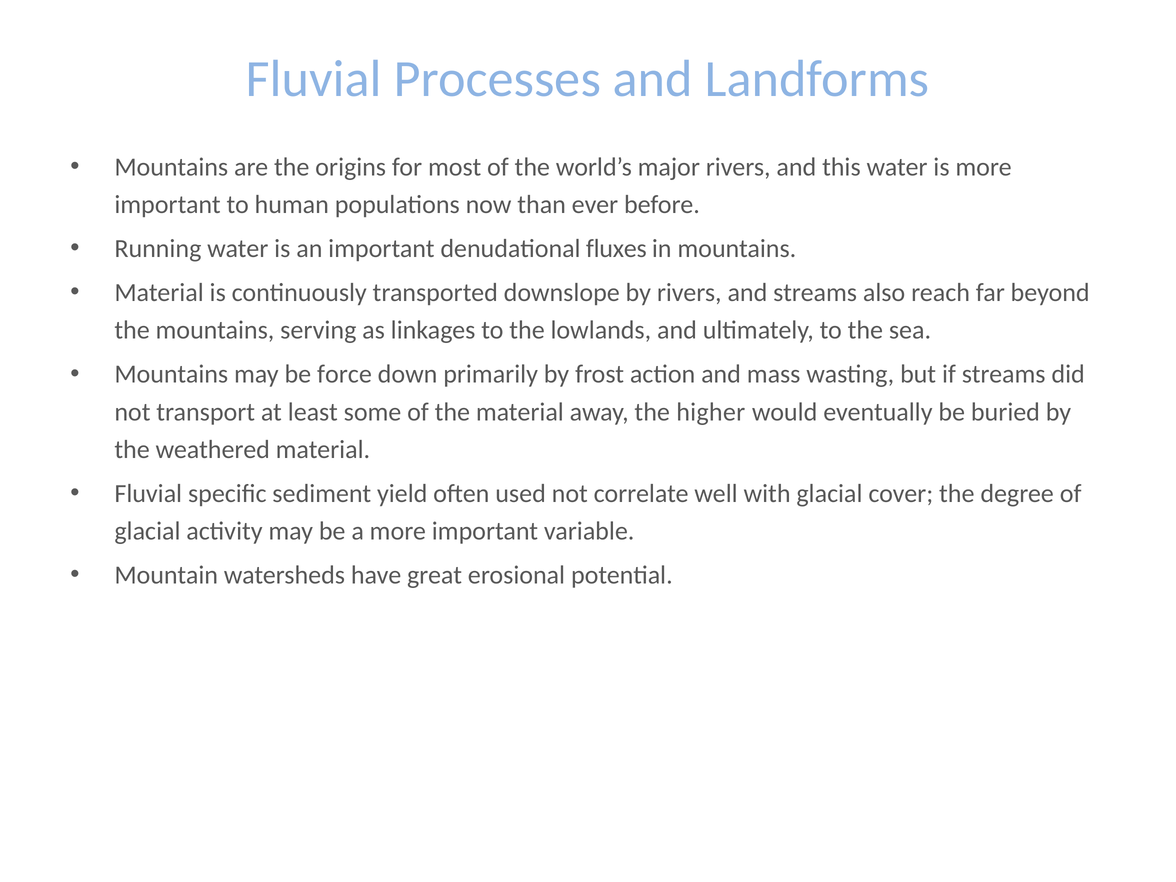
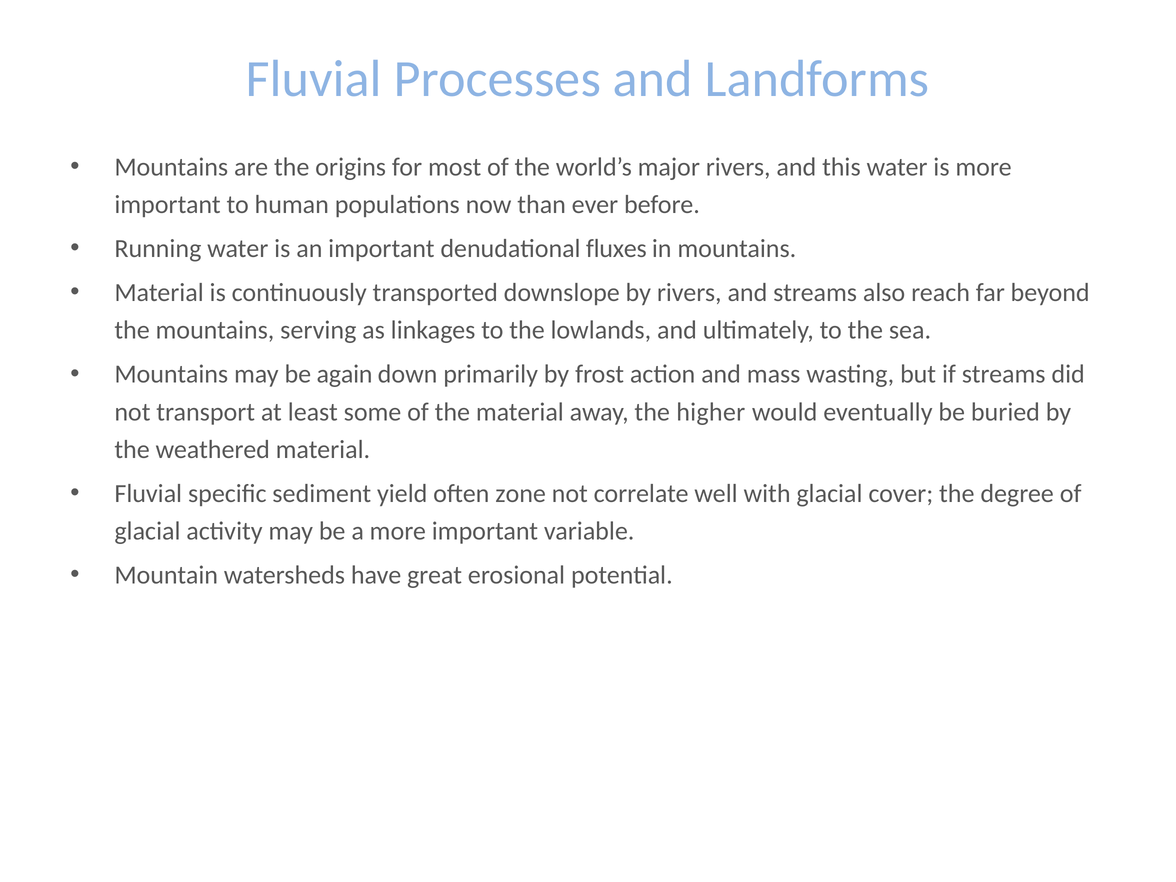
force: force -> again (345, 374)
used: used -> zone (521, 494)
